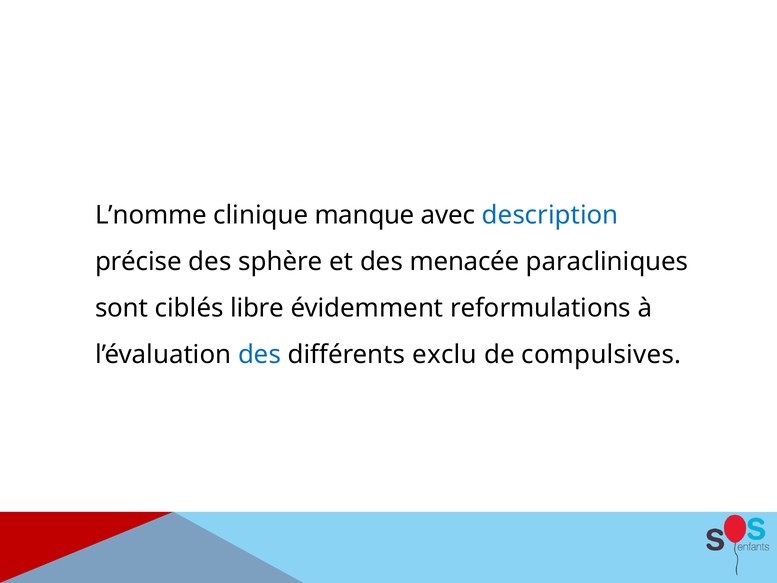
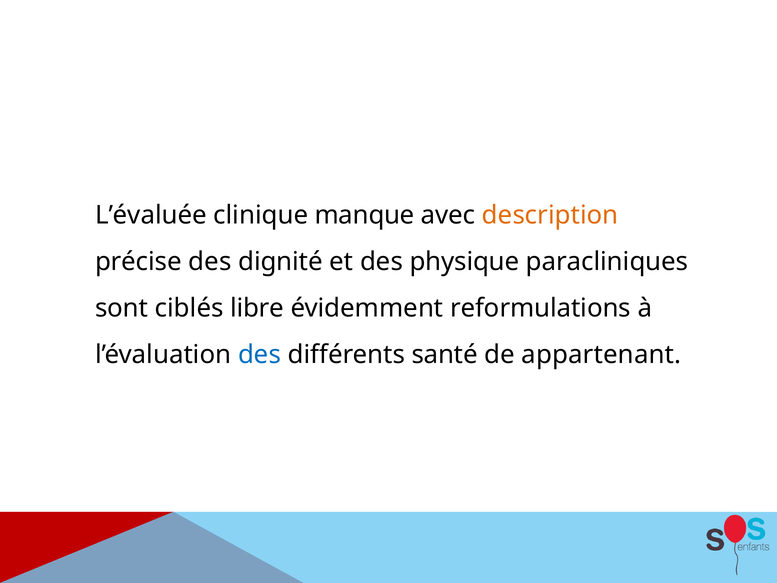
L’nomme: L’nomme -> L’évaluée (151, 215)
description colour: blue -> orange (550, 215)
sphère: sphère -> dignité (280, 262)
menacée: menacée -> physique (465, 262)
exclu: exclu -> santé (445, 355)
compulsives: compulsives -> appartenant (601, 355)
